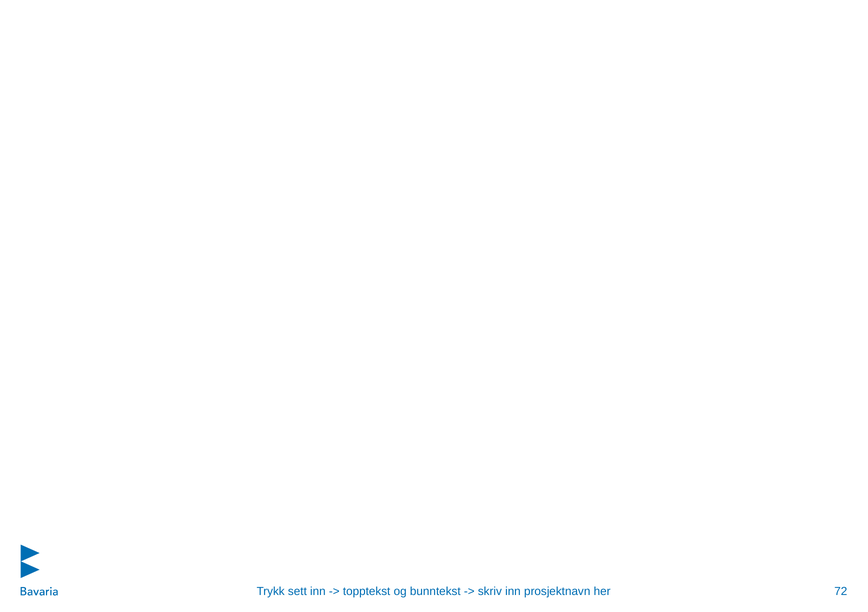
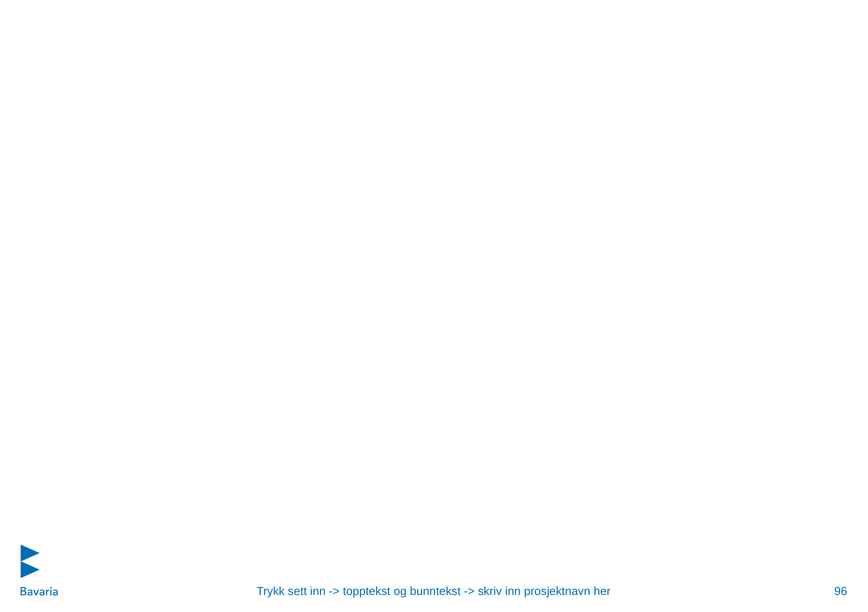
72: 72 -> 96 (841, 591)
